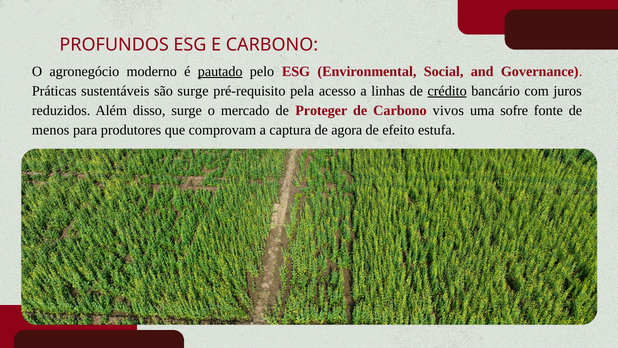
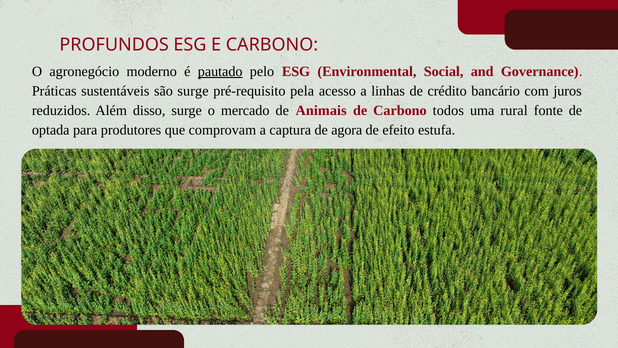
crédito underline: present -> none (447, 91)
Proteger: Proteger -> Animais (321, 110)
vivos: vivos -> todos (448, 110)
sofre: sofre -> rural (514, 110)
menos: menos -> optada (51, 130)
